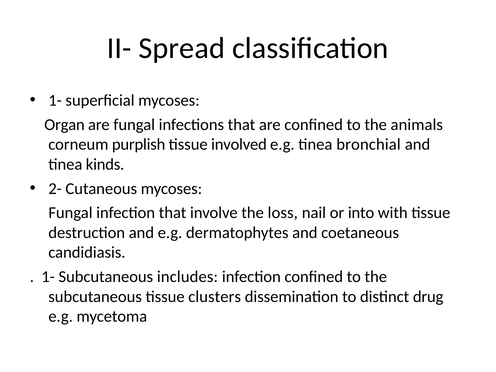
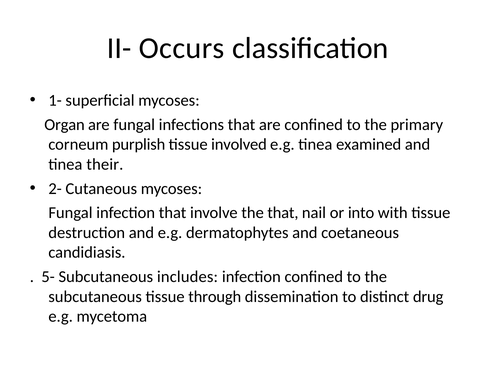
Spread: Spread -> Occurs (182, 48)
animals: animals -> primary (417, 125)
bronchial: bronchial -> examined (369, 144)
kinds: kinds -> their (105, 164)
the loss: loss -> that (283, 213)
1-: 1- -> 5- (48, 277)
clusters: clusters -> through (215, 297)
